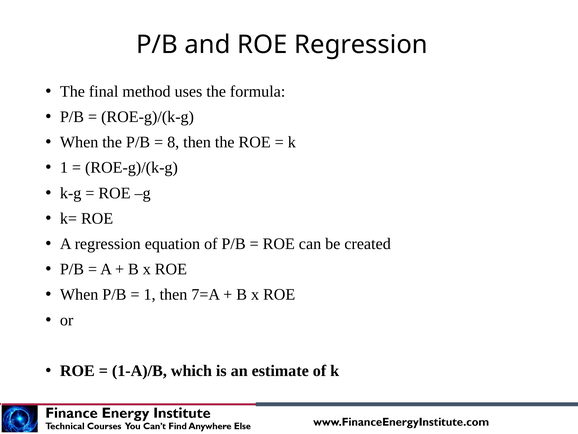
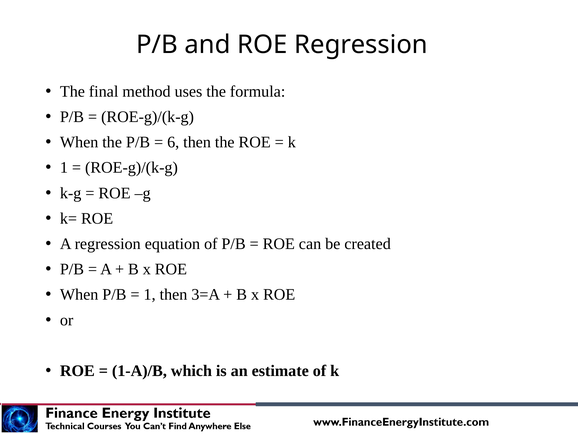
8: 8 -> 6 (173, 142)
7=A: 7=A -> 3=A (206, 294)
